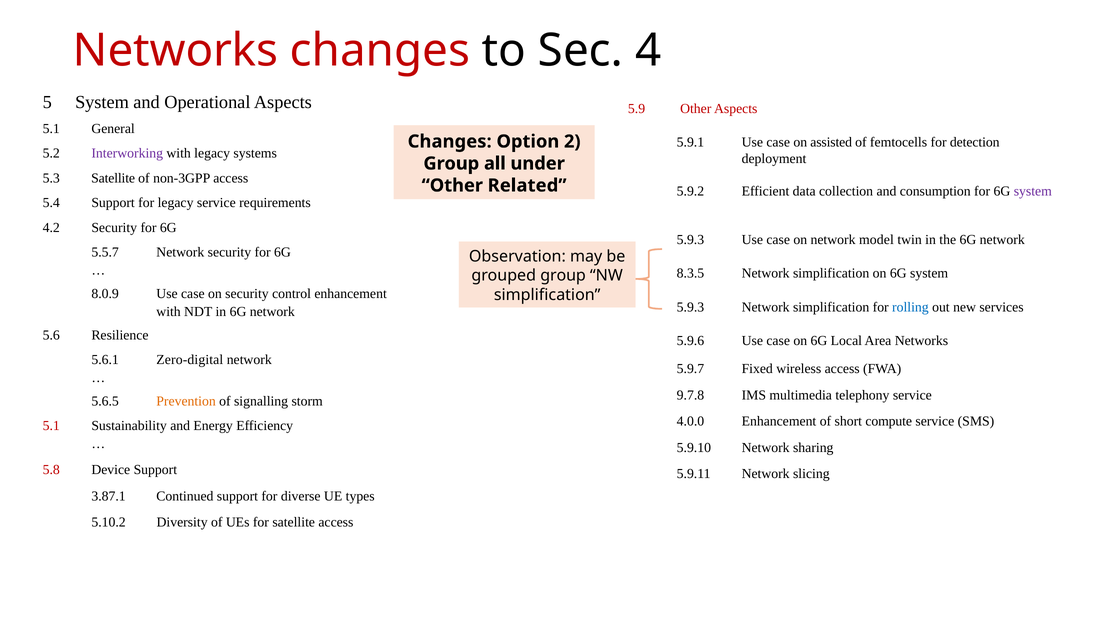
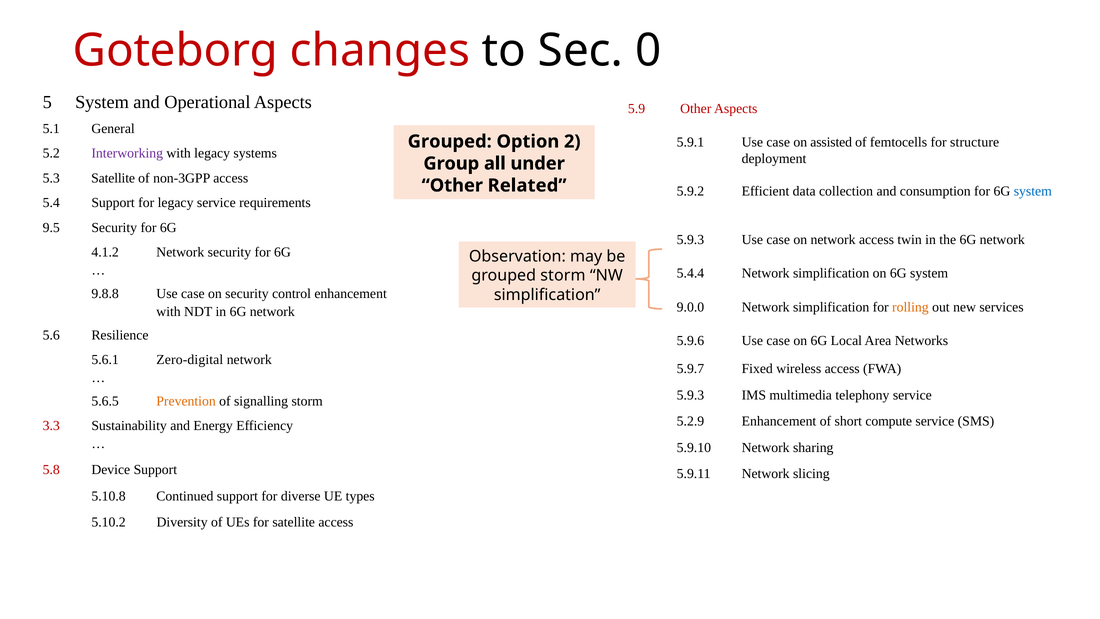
Networks: Networks -> Goteborg (176, 51)
4: 4 -> 0 (648, 51)
detection: detection -> structure (975, 142)
Changes: Changes -> Grouped (450, 141)
system colour: purple -> blue (1033, 191)
4.2: 4.2 -> 9.5 (51, 228)
network model: model -> access (877, 239)
5.5.7: 5.5.7 -> 4.1.2 (105, 252)
8.3.5: 8.3.5 -> 5.4.4 (690, 273)
grouped group: group -> storm (563, 275)
8.0.9: 8.0.9 -> 9.8.8 (105, 294)
5.9.3: 5.9.3 -> 9.0.0 (690, 307)
rolling colour: blue -> orange (910, 307)
9.7.8: 9.7.8 -> 5.9.3 (690, 395)
4.0.0: 4.0.0 -> 5.2.9 (690, 421)
5.1: 5.1 -> 3.3 (51, 426)
3.87.1: 3.87.1 -> 5.10.8 (109, 496)
